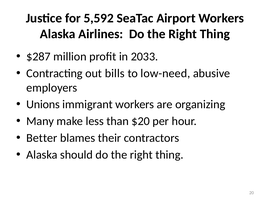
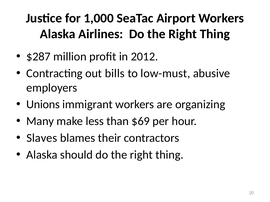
5,592: 5,592 -> 1,000 (99, 18)
2033: 2033 -> 2012 (144, 57)
low-need: low-need -> low-must (165, 73)
$20: $20 -> $69 (141, 122)
Better: Better -> Slaves (42, 138)
